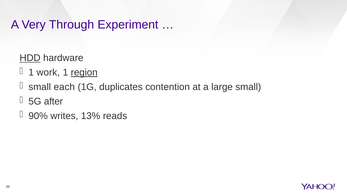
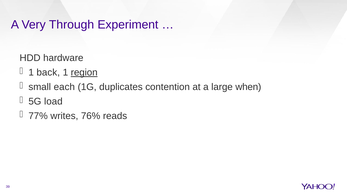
HDD underline: present -> none (30, 58)
work: work -> back (48, 73)
large small: small -> when (248, 87)
after: after -> load (53, 102)
90%: 90% -> 77% (38, 116)
13%: 13% -> 76% (91, 116)
